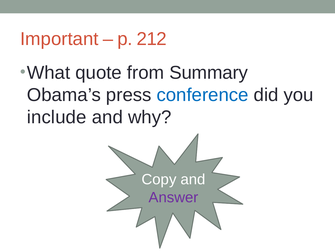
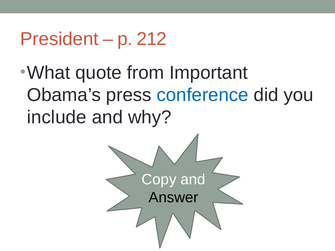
Important: Important -> President (59, 39)
Summary: Summary -> Important (209, 73)
Answer colour: purple -> black (174, 198)
